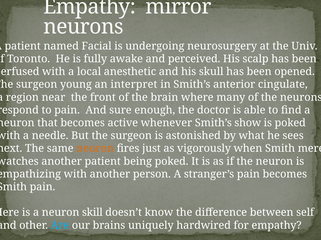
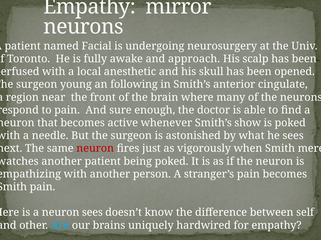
perceived: perceived -> approach (194, 59)
interpret: interpret -> following (134, 85)
neuron colour: orange -> red (95, 149)
neuron skill: skill -> sees (92, 213)
